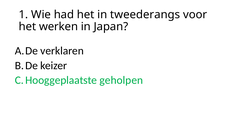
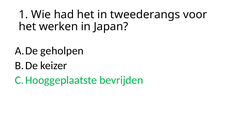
verklaren: verklaren -> geholpen (62, 51)
geholpen: geholpen -> bevrijden (121, 80)
